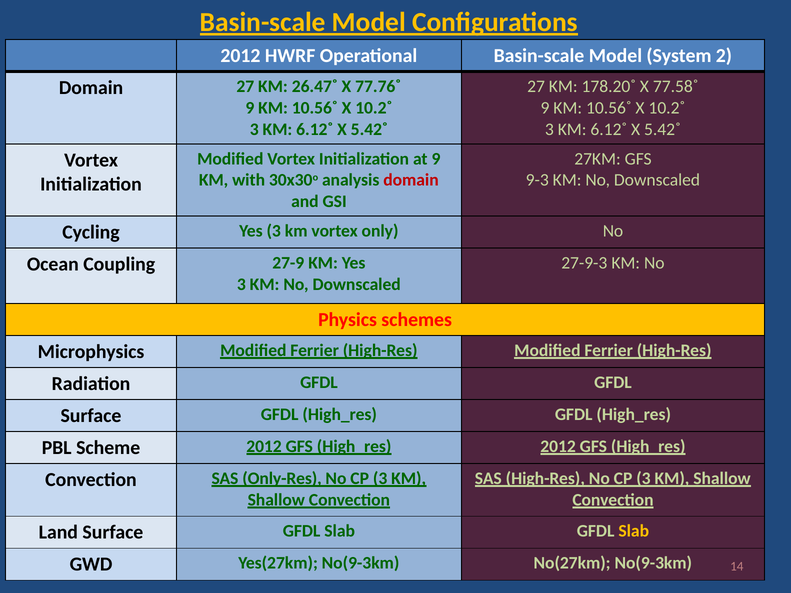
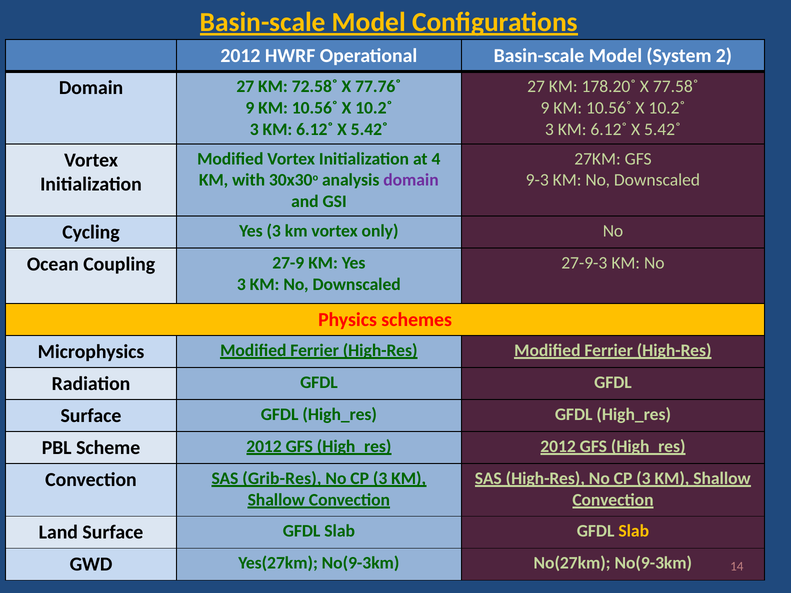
26.47˚: 26.47˚ -> 72.58˚ (315, 86)
at 9: 9 -> 4 (436, 159)
domain colour: red -> purple (411, 180)
Only-Res: Only-Res -> Grib-Res (282, 479)
